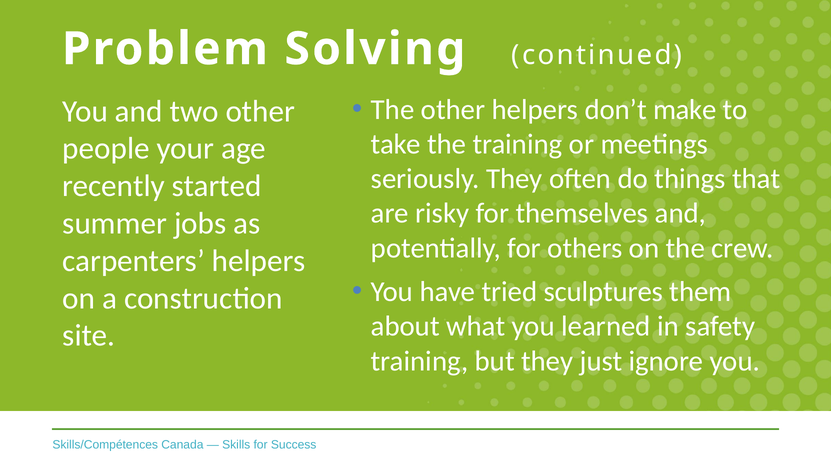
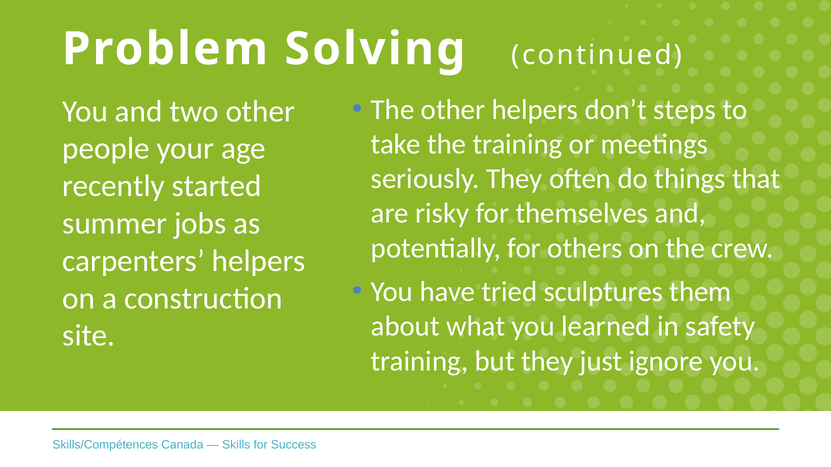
make: make -> steps (685, 110)
